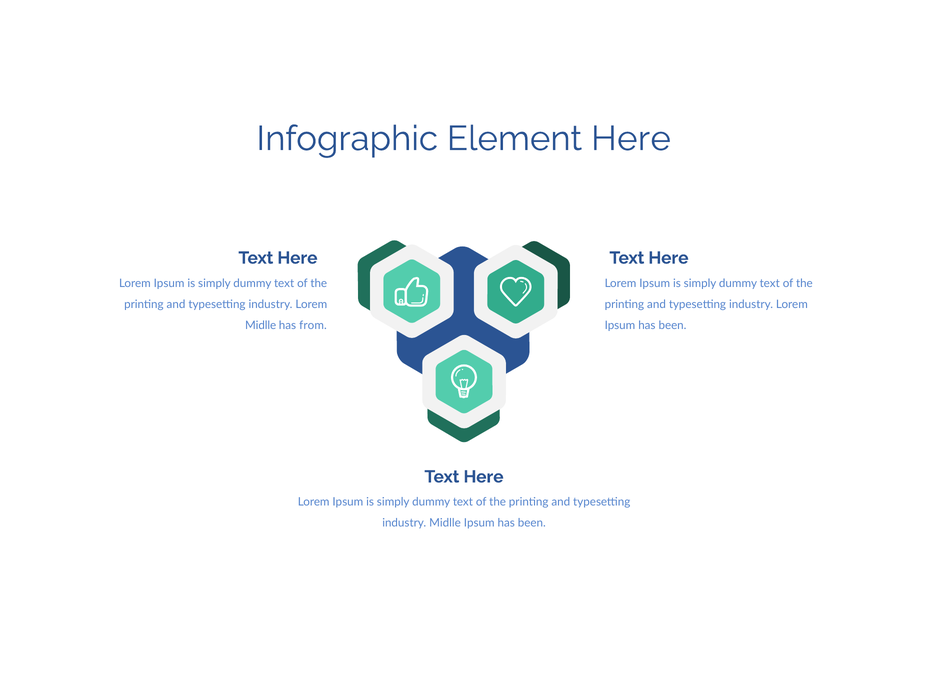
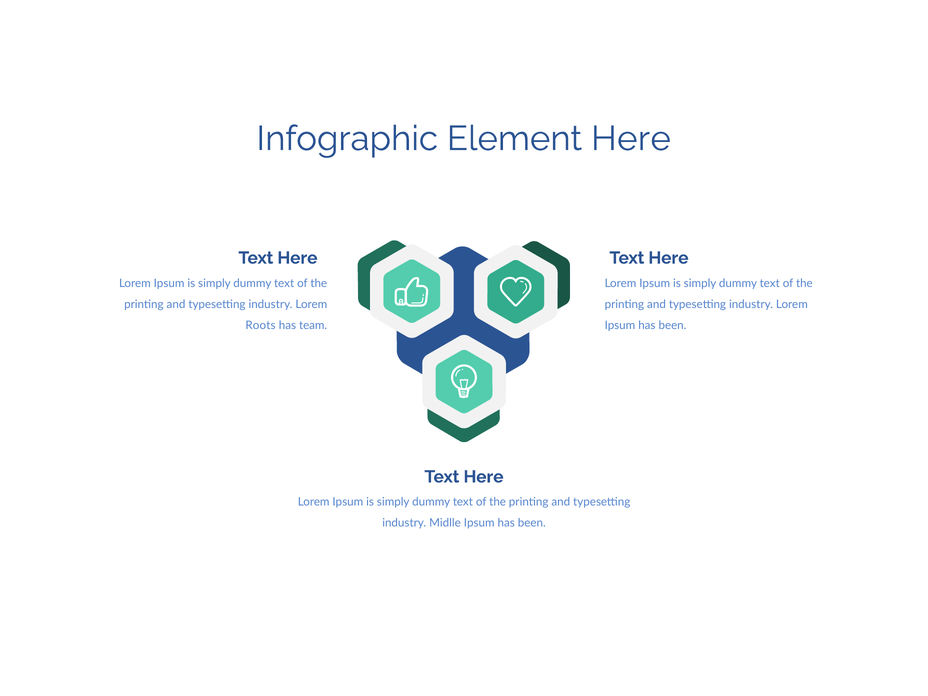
Midlle: Midlle -> Roots (261, 325)
from: from -> team (313, 325)
